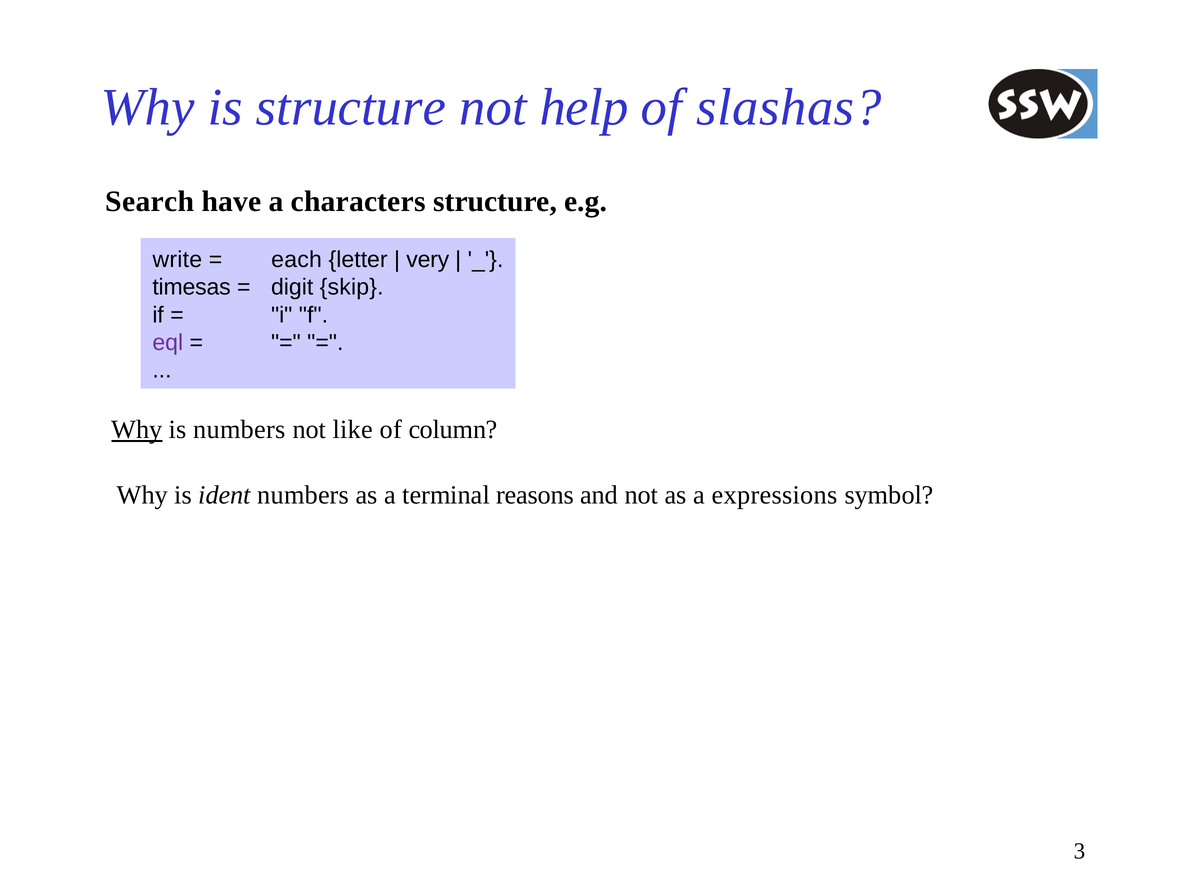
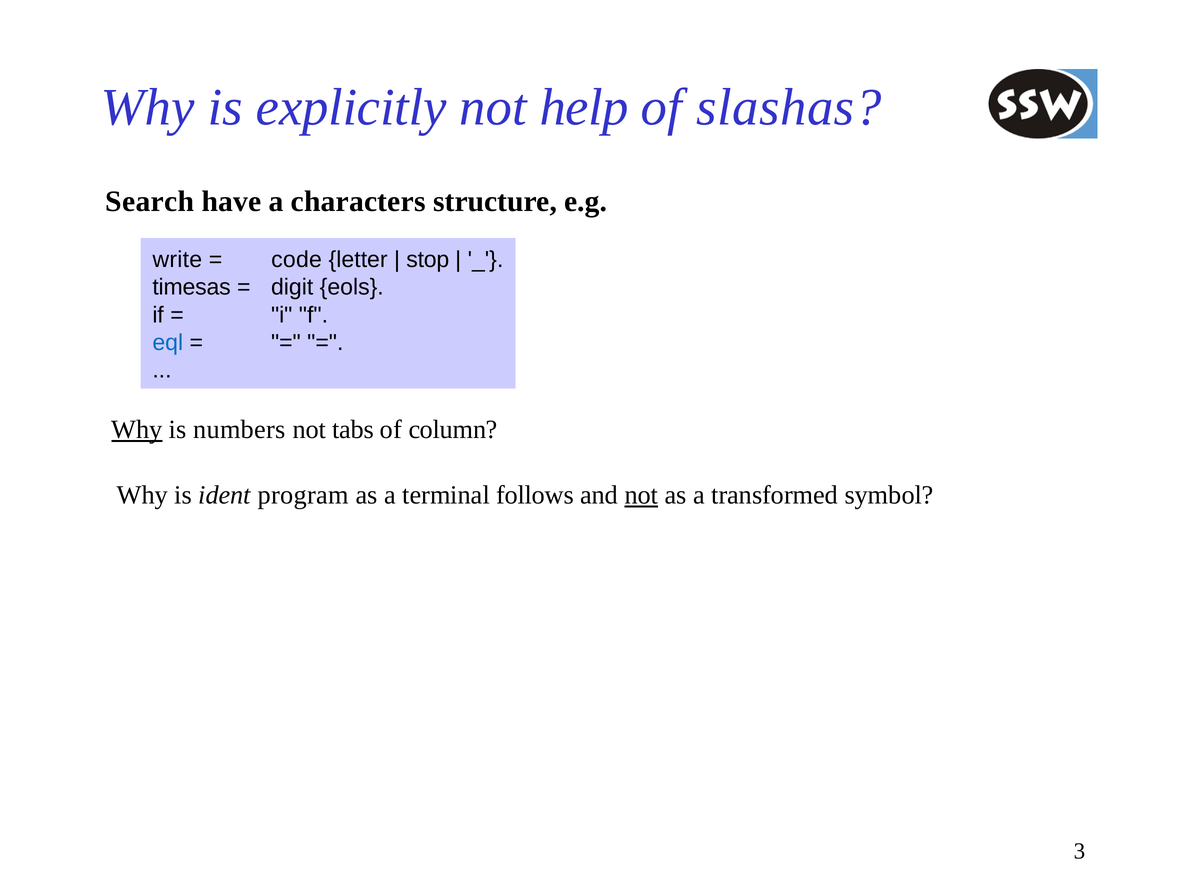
is structure: structure -> explicitly (351, 107)
each: each -> code (297, 260)
very: very -> stop (428, 260)
skip: skip -> eols (352, 287)
eql colour: purple -> blue (168, 343)
like: like -> tabs (353, 430)
ident numbers: numbers -> program (303, 495)
reasons: reasons -> follows (535, 495)
not underline: none -> present (641, 495)
expressions: expressions -> transformed (775, 495)
